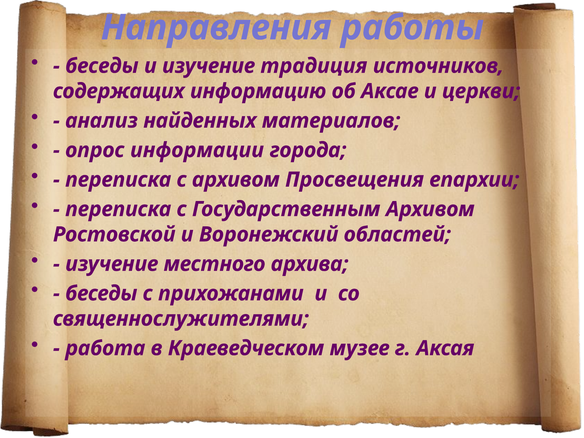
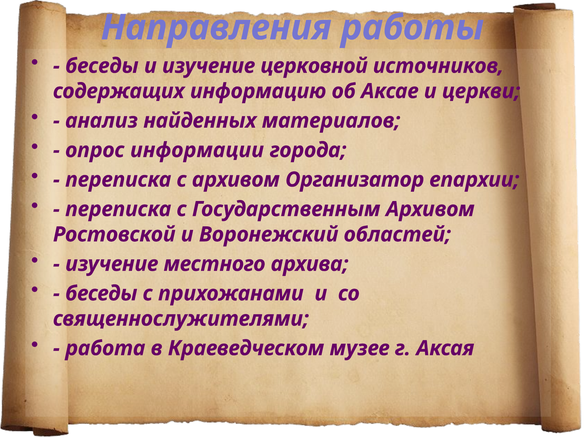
традиция: традиция -> церковной (314, 66)
Просвещения: Просвещения -> Организатор (355, 180)
